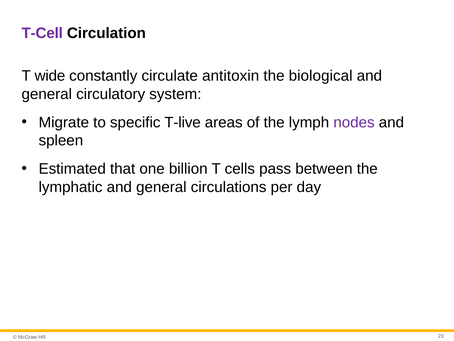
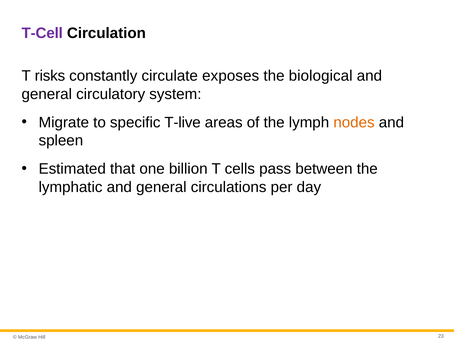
wide: wide -> risks (50, 76)
antitoxin: antitoxin -> exposes (231, 76)
nodes colour: purple -> orange (354, 122)
